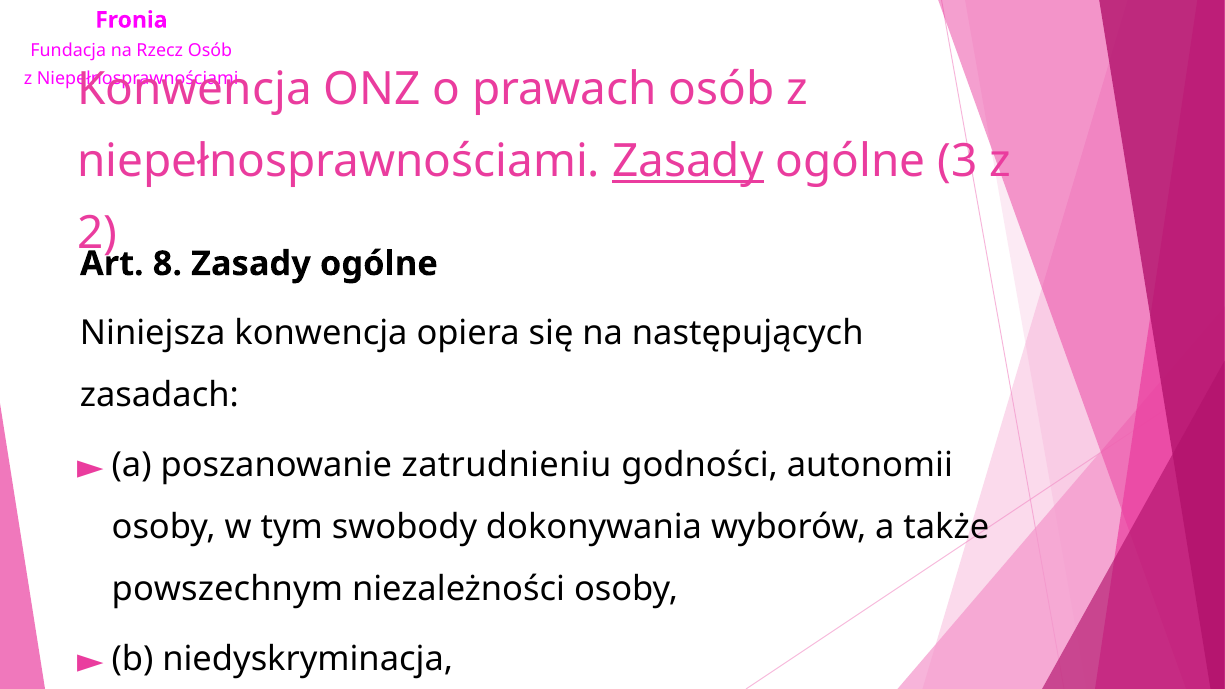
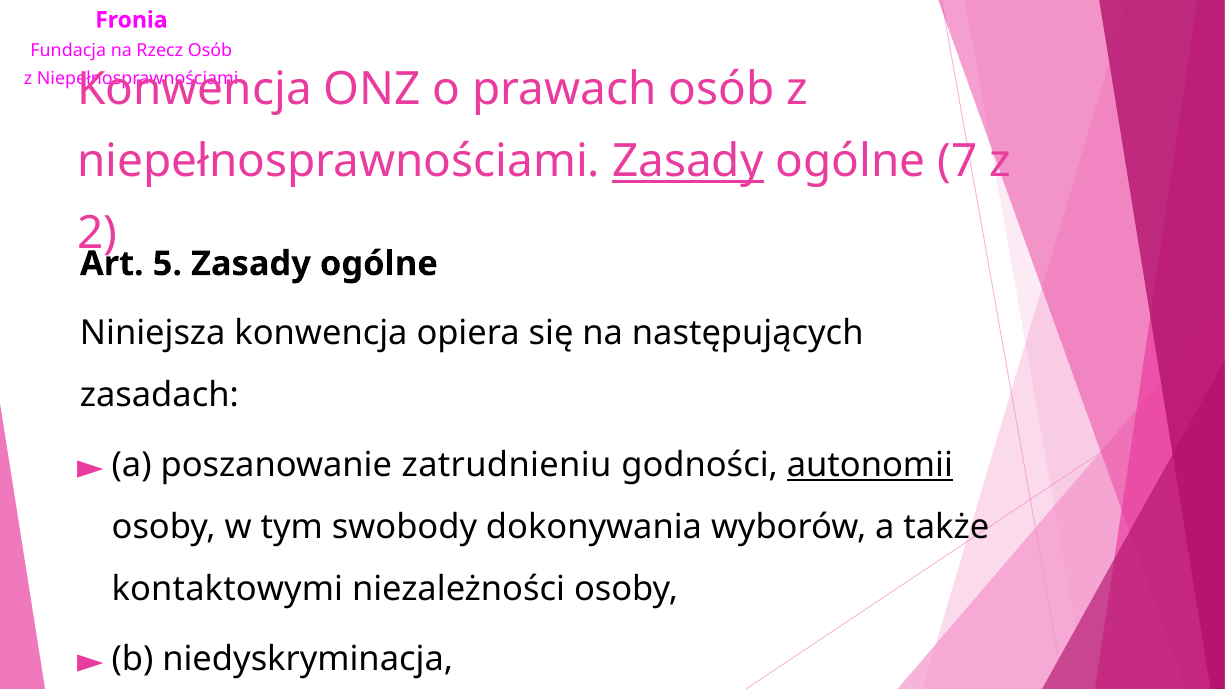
3: 3 -> 7 (957, 161)
8: 8 -> 5 (167, 264)
autonomii underline: none -> present (870, 465)
powszechnym: powszechnym -> kontaktowymi (227, 589)
